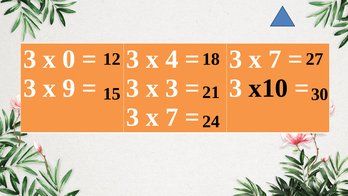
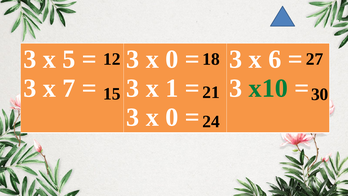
0: 0 -> 5 (69, 59)
4: 4 -> 0 (172, 59)
7: 7 -> 6 (275, 59)
9: 9 -> 7 (69, 88)
x 3: 3 -> 1 (172, 88)
x10 colour: black -> green (268, 88)
7: 7 -> 0 (172, 117)
